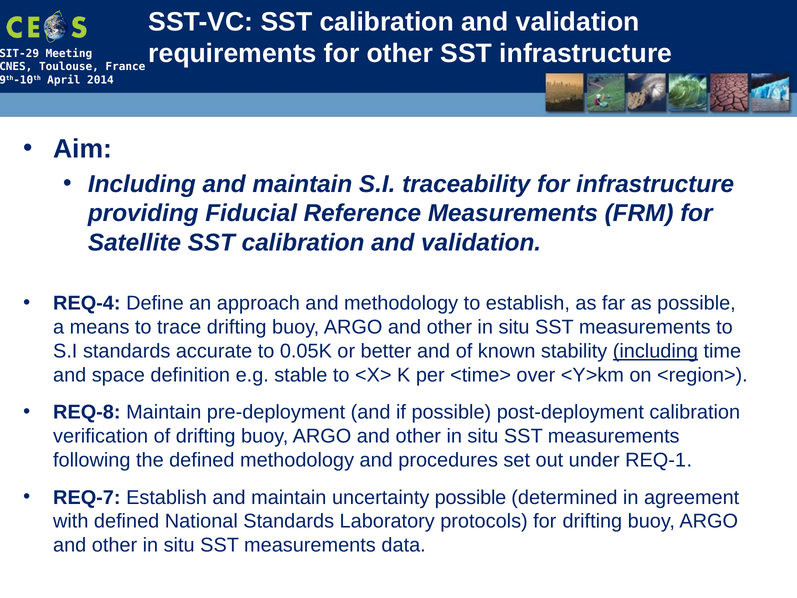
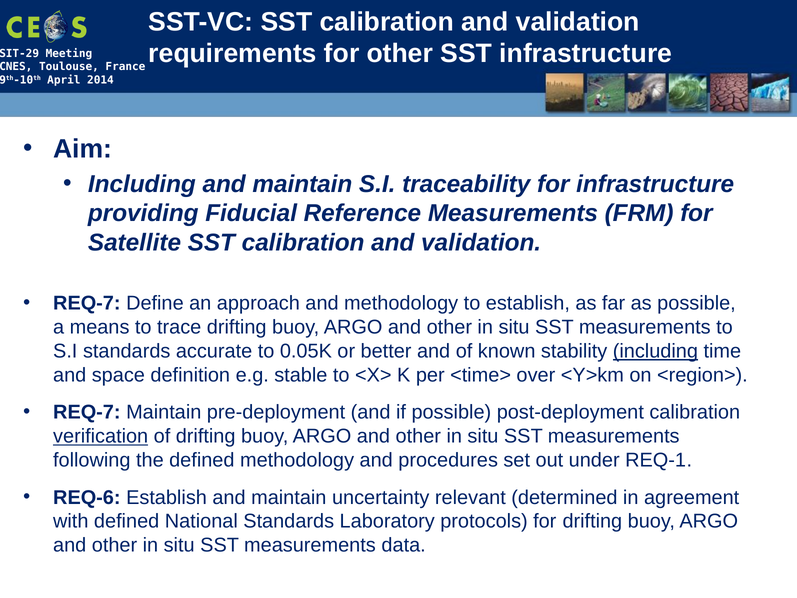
REQ-4: REQ-4 -> REQ-7 (87, 303)
REQ-8: REQ-8 -> REQ-7 (87, 412)
verification underline: none -> present (101, 436)
REQ-7: REQ-7 -> REQ-6 (87, 497)
uncertainty possible: possible -> relevant (470, 497)
